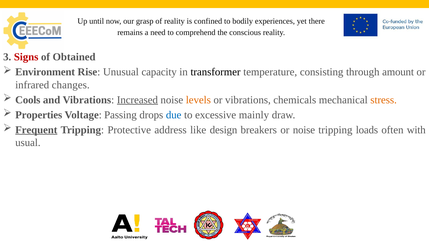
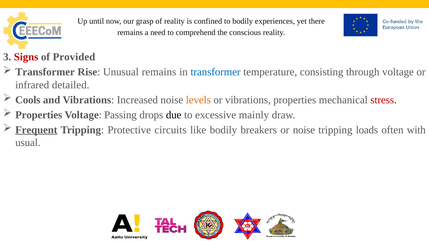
Obtained: Obtained -> Provided (74, 57)
Environment: Environment -> Transformer (45, 72)
Unusual capacity: capacity -> remains (159, 72)
transformer colour: black -> blue (216, 72)
through amount: amount -> voltage (398, 72)
changes: changes -> detailed (71, 85)
Increased underline: present -> none (137, 100)
vibrations chemicals: chemicals -> properties (295, 100)
stress colour: orange -> red (384, 100)
due colour: blue -> black (174, 115)
address: address -> circuits (171, 130)
like design: design -> bodily (223, 130)
